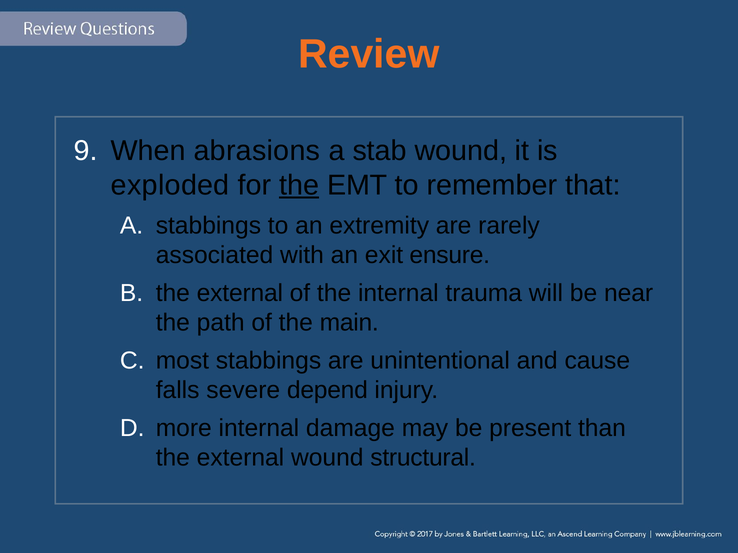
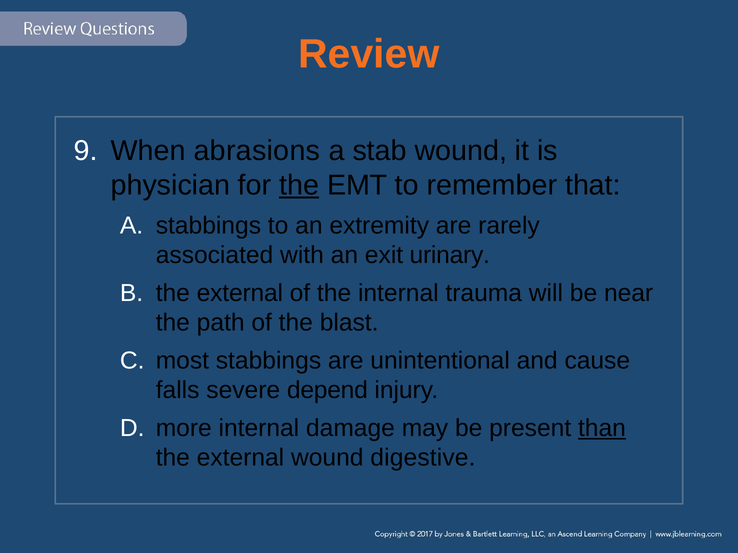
exploded: exploded -> physician (170, 185)
ensure: ensure -> urinary (450, 255)
main: main -> blast (349, 323)
than underline: none -> present (602, 429)
structural: structural -> digestive (423, 458)
